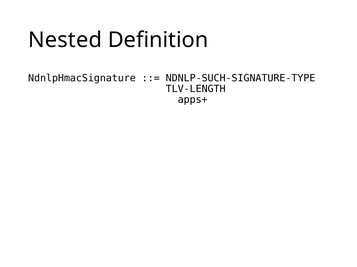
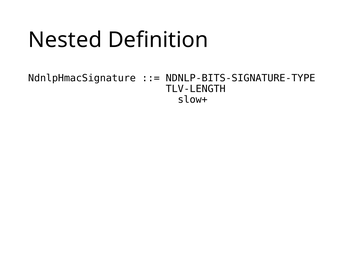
NDNLP-SUCH-SIGNATURE-TYPE: NDNLP-SUCH-SIGNATURE-TYPE -> NDNLP-BITS-SIGNATURE-TYPE (241, 78)
apps+: apps+ -> slow+ (193, 100)
